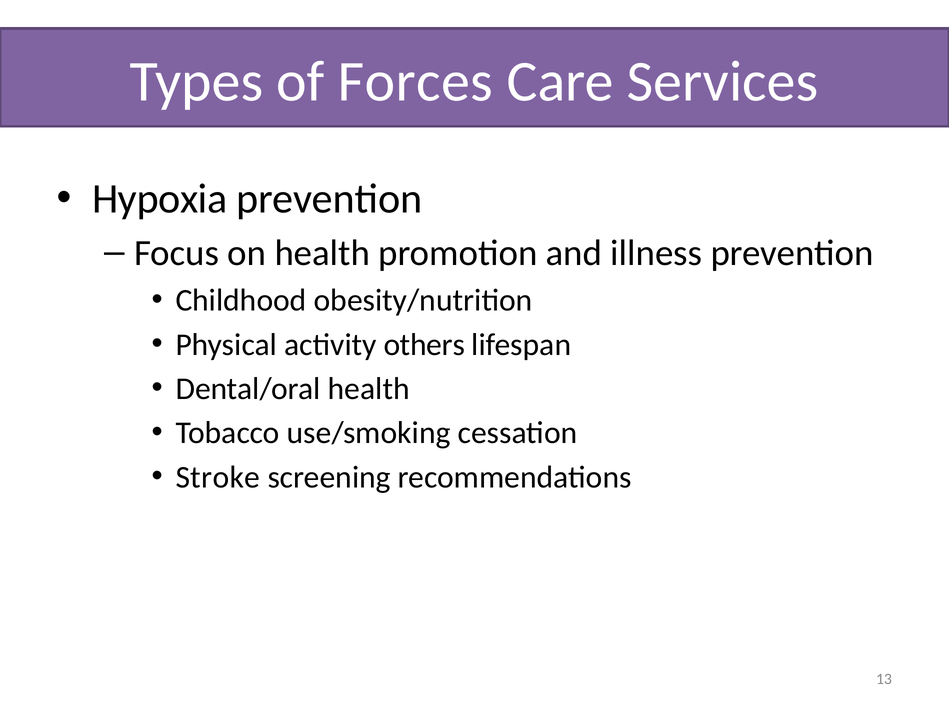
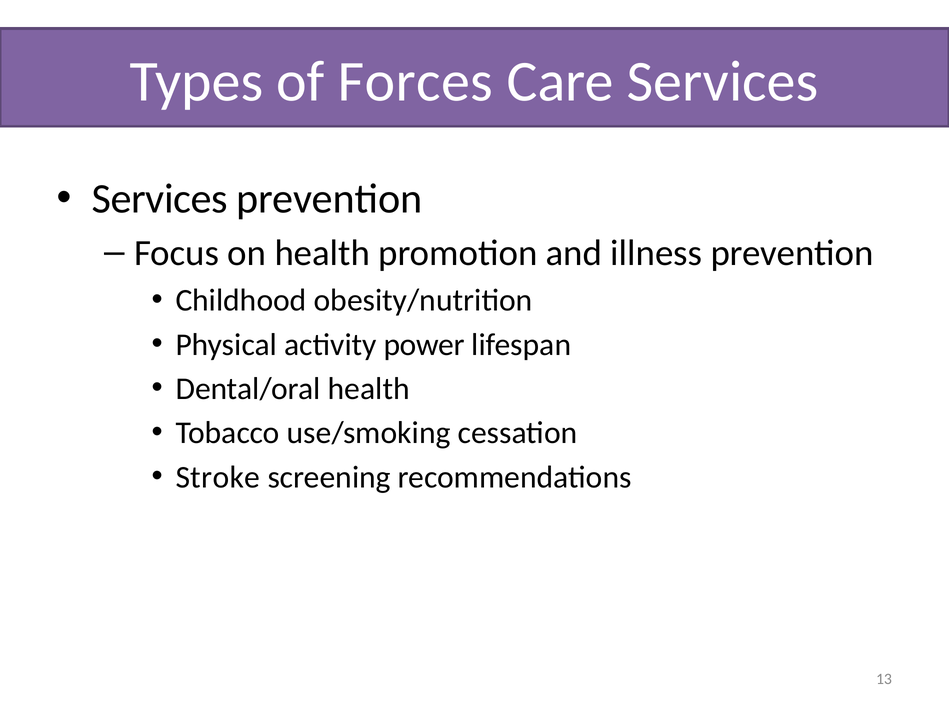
Hypoxia: Hypoxia -> Services (160, 199)
others: others -> power (424, 345)
